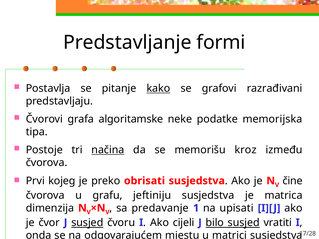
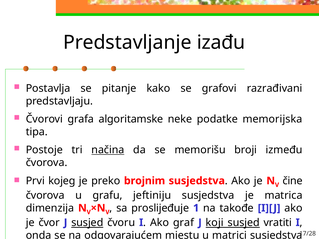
formi: formi -> izađu (221, 43)
kako underline: present -> none (158, 88)
kroz: kroz -> broji (246, 150)
obrisati: obrisati -> brojnim (145, 181)
predavanje: predavanje -> proslijeđuje (160, 208)
upisati: upisati -> takođe (237, 208)
cijeli: cijeli -> graf (184, 223)
bilo: bilo -> koji (215, 223)
